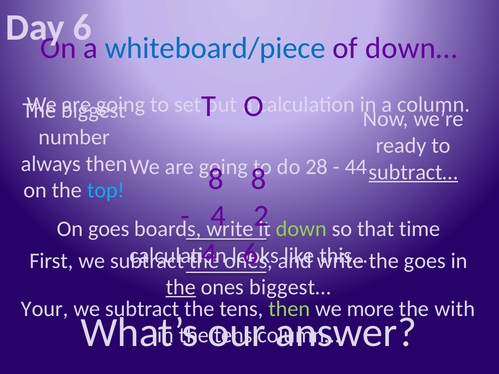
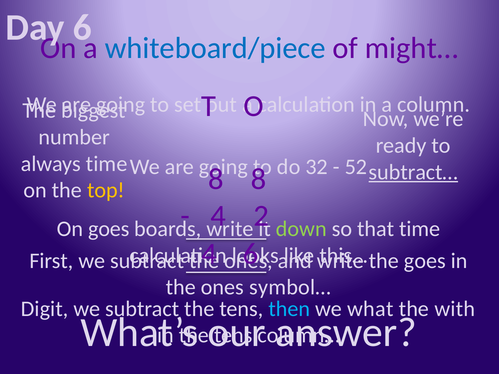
down…: down… -> might… (411, 48)
always then: then -> time (107, 164)
28: 28 -> 32 (317, 167)
44: 44 -> 52 (356, 167)
top colour: light blue -> yellow (106, 190)
the underline: present -> none (181, 287)
biggest…: biggest… -> symbol… (290, 287)
Your: Your -> Digit (45, 309)
then colour: light green -> light blue (289, 309)
more: more -> what (370, 309)
